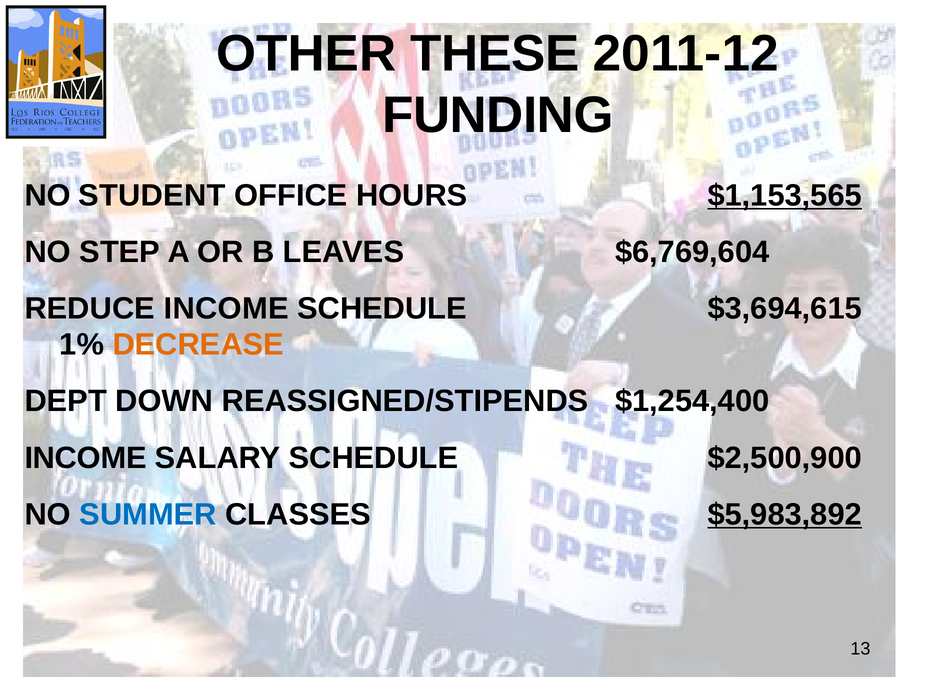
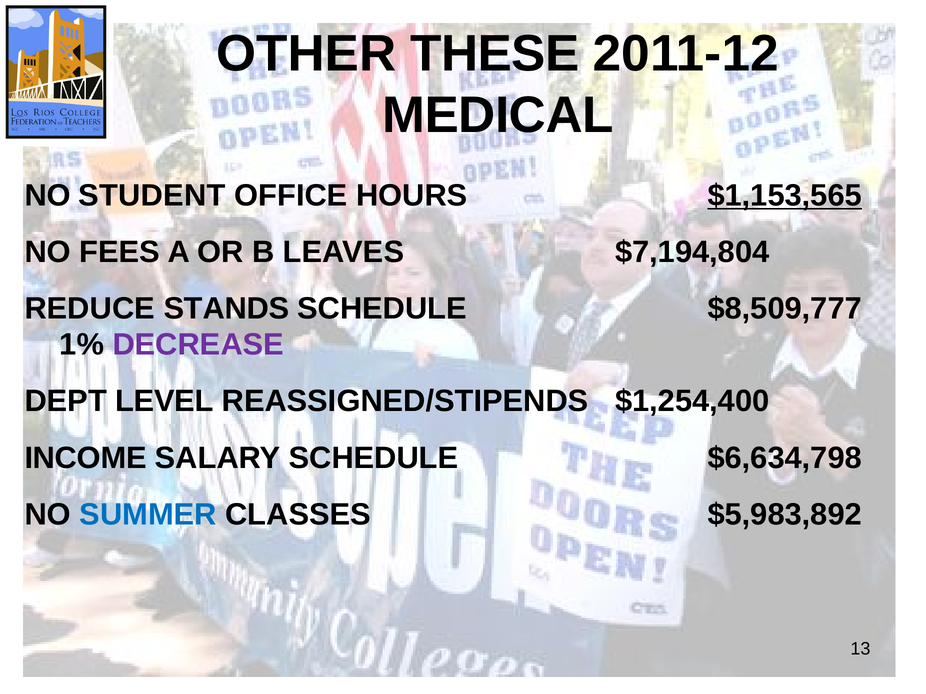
FUNDING: FUNDING -> MEDICAL (498, 115)
STEP: STEP -> FEES (120, 252)
$6,769,604: $6,769,604 -> $7,194,804 (692, 252)
REDUCE INCOME: INCOME -> STANDS (226, 309)
$3,694,615: $3,694,615 -> $8,509,777 (785, 309)
DECREASE colour: orange -> purple (198, 345)
DOWN: DOWN -> LEVEL (164, 401)
$2,500,900: $2,500,900 -> $6,634,798 (785, 458)
$5,983,892 underline: present -> none (785, 515)
